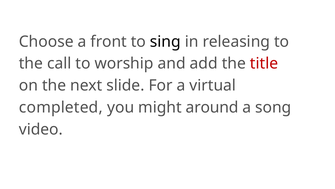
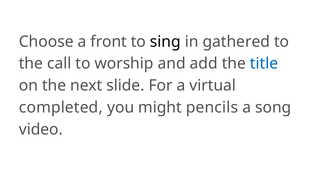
releasing: releasing -> gathered (236, 41)
title colour: red -> blue (264, 63)
around: around -> pencils (212, 107)
